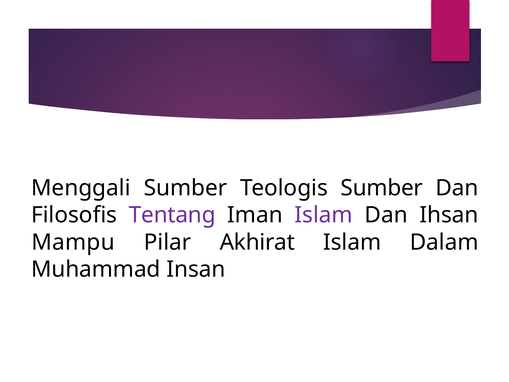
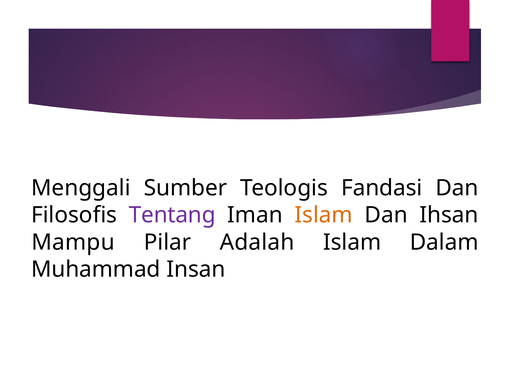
Teologis Sumber: Sumber -> Fandasi (382, 188)
Islam colour: purple -> orange (324, 215)
Akhirat: Akhirat -> Adalah (257, 242)
